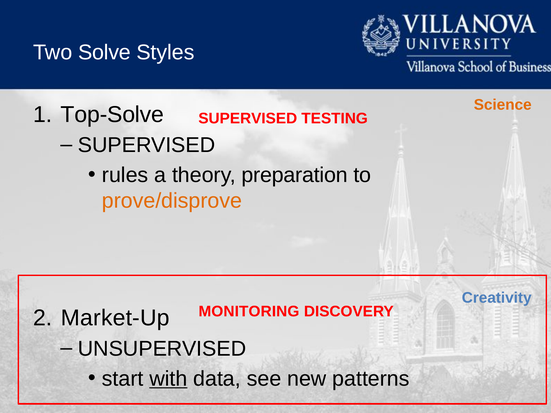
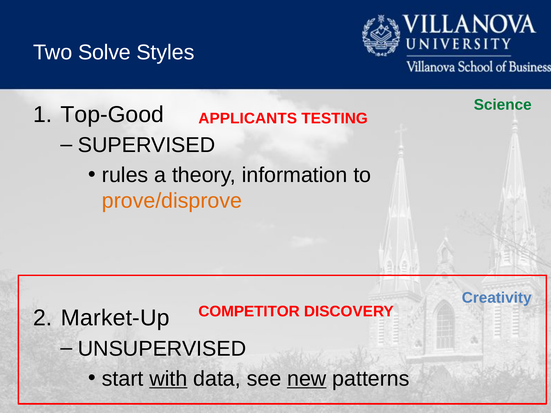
Science colour: orange -> green (503, 105)
Top-Solve: Top-Solve -> Top-Good (112, 115)
SUPERVISED: SUPERVISED -> APPLICANTS (248, 119)
preparation: preparation -> information (295, 175)
MONITORING: MONITORING -> COMPETITOR (249, 312)
new underline: none -> present (307, 379)
